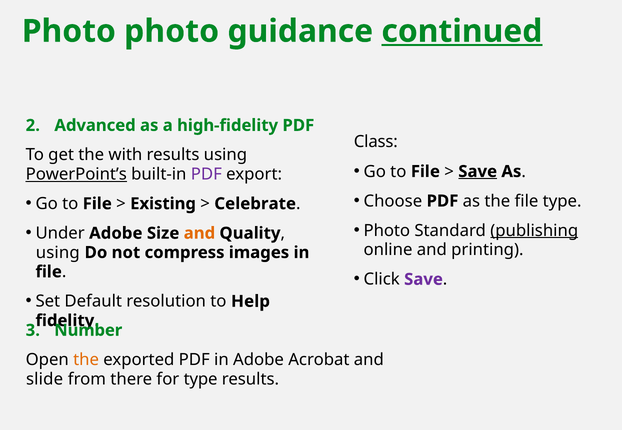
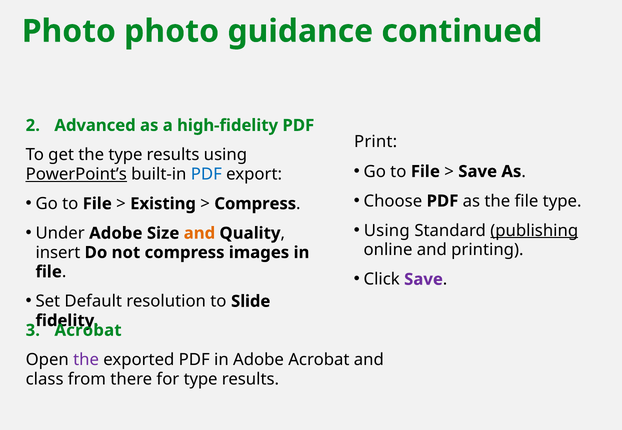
continued underline: present -> none (462, 31)
Class: Class -> Print (376, 142)
the with: with -> type (125, 155)
Save underline: present -> none (478, 172)
PDF colour: purple -> blue (206, 174)
Celebrate: Celebrate -> Compress (255, 204)
Photo: Photo -> Using (387, 231)
using: using -> insert (58, 253)
Help: Help -> Slide (251, 302)
Number: Number -> Acrobat (88, 331)
the colour: orange -> purple (86, 360)
slide: slide -> class (45, 380)
